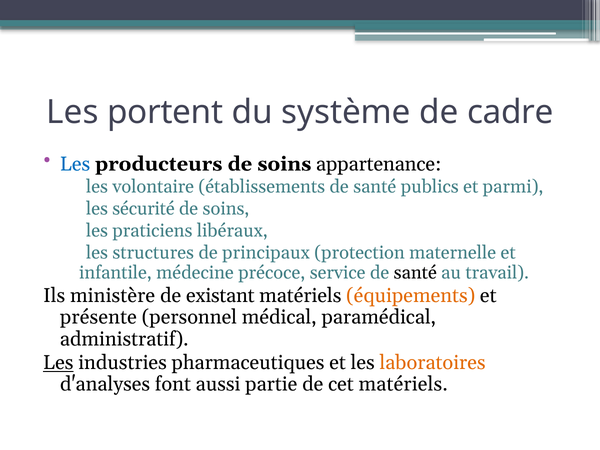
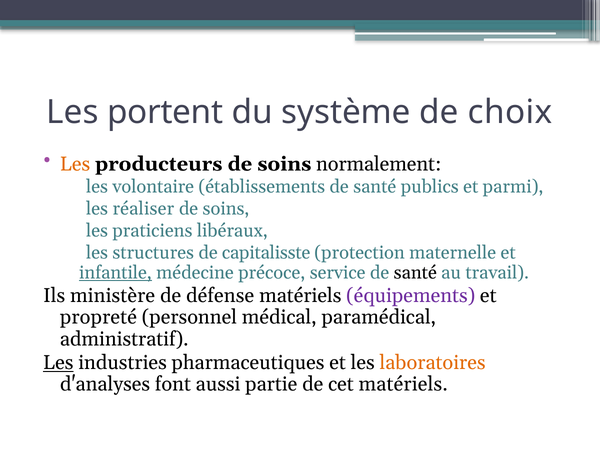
cadre: cadre -> choix (510, 112)
Les colour: blue -> orange (75, 164)
appartenance: appartenance -> normalement (379, 164)
sécurité: sécurité -> réaliser (143, 209)
principaux: principaux -> capitalisste (266, 253)
infantile underline: none -> present (115, 273)
existant: existant -> défense (220, 296)
équipements colour: orange -> purple (411, 296)
présente: présente -> propreté (98, 317)
